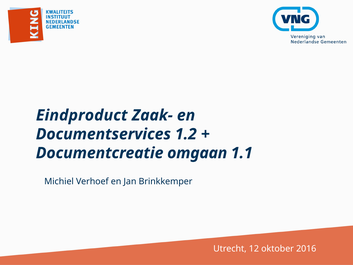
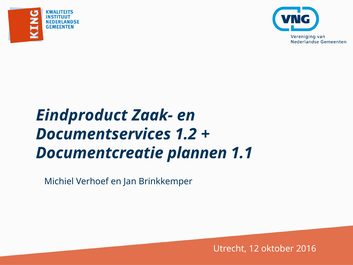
omgaan: omgaan -> plannen (197, 153)
